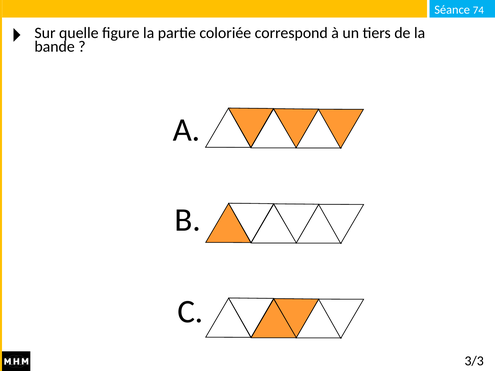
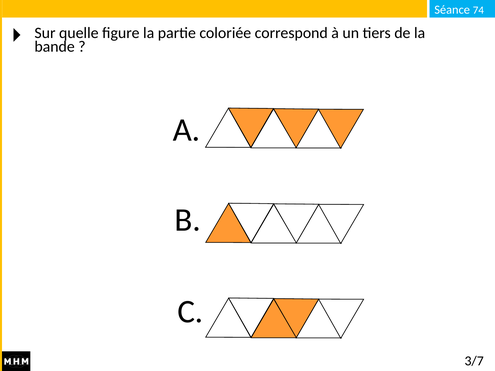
3/3: 3/3 -> 3/7 (474, 361)
